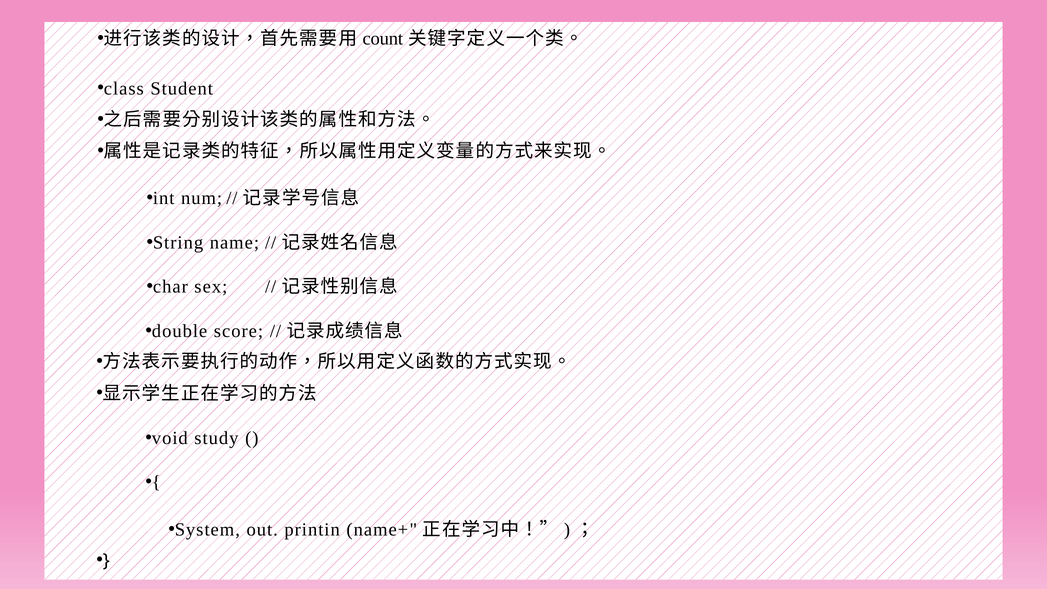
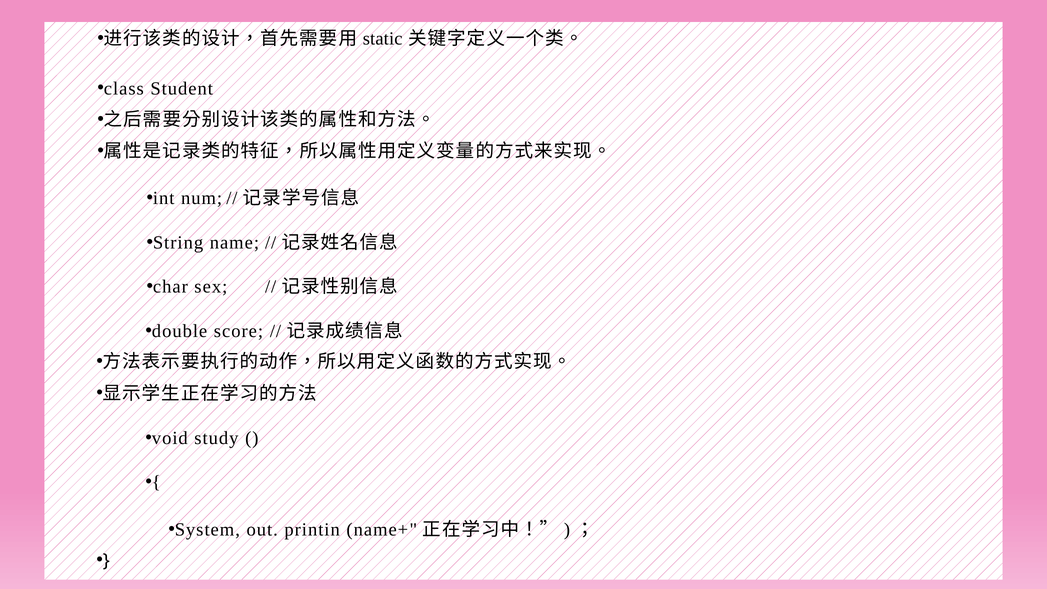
count: count -> static (383, 39)
